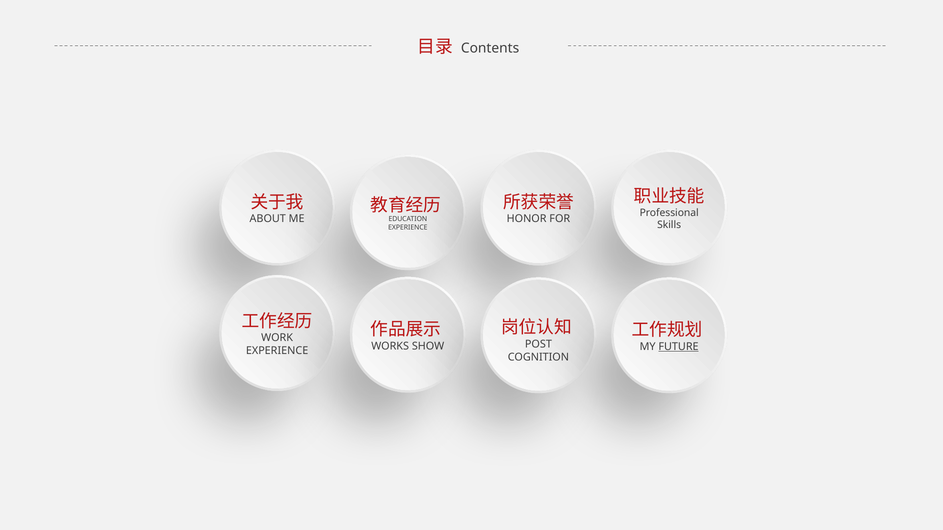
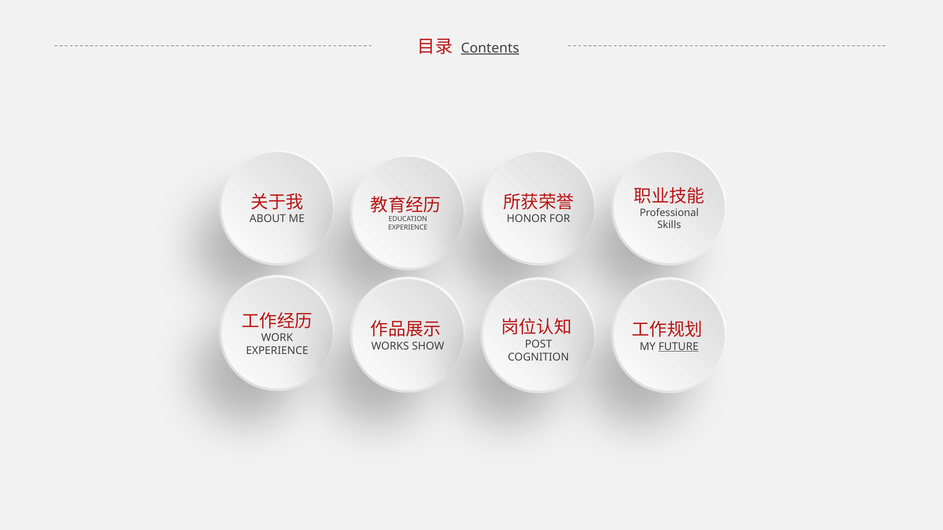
Contents underline: none -> present (490, 48)
